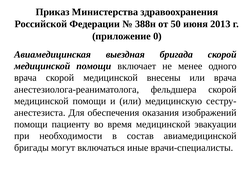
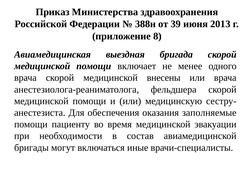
50: 50 -> 39 (176, 24)
0: 0 -> 8 (157, 36)
изображений: изображений -> заполняемые (209, 113)
